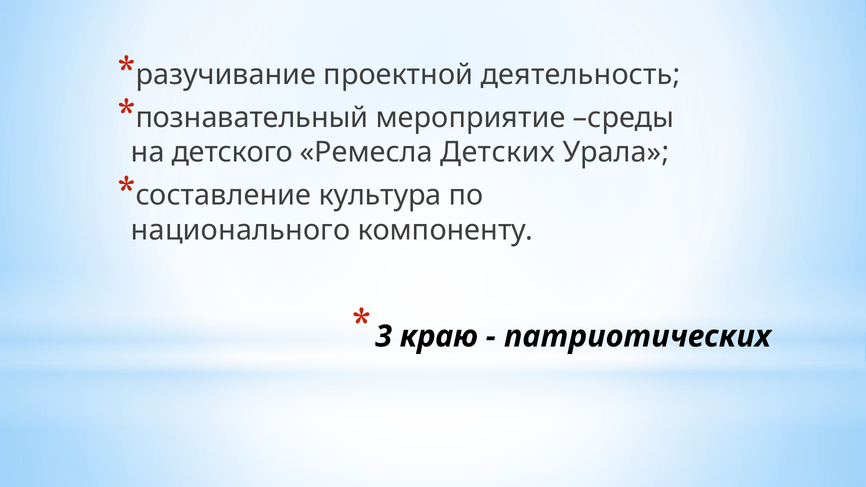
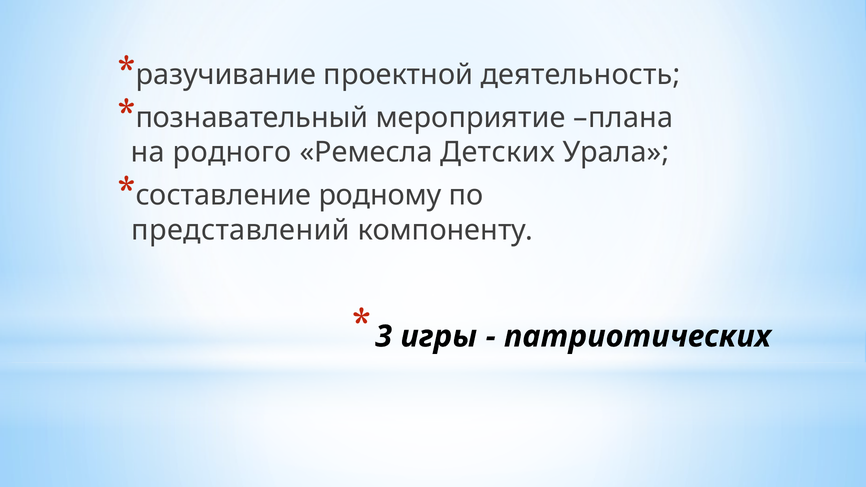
среды: среды -> плана (623, 118)
детского: детского -> родного (232, 152)
культура: культура -> родному (380, 195)
национального: национального -> представлений (241, 230)
краю: краю -> игры (439, 336)
